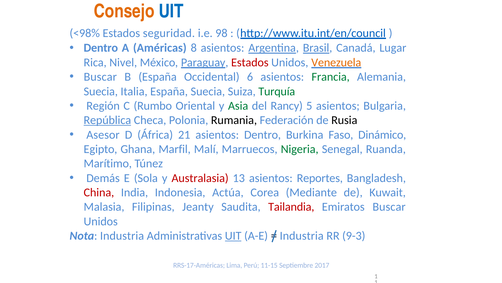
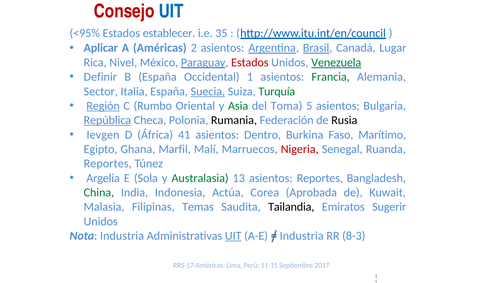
Consejo colour: orange -> red (124, 11)
<98%: <98% -> <95% (85, 33)
seguridad: seguridad -> establecer (169, 33)
98: 98 -> 35 (221, 33)
Dentro: Dentro -> Aplicar (101, 48)
8: 8 -> 2 (194, 48)
Venezuela colour: orange -> green (336, 62)
Buscar: Buscar -> Definir (100, 77)
Occidental 6: 6 -> 1 (250, 77)
Suecia: Suecia -> Sector (101, 91)
Suecia underline: none -> present (208, 91)
Región underline: none -> present (103, 106)
Rancy: Rancy -> Toma (287, 106)
Asesor: Asesor -> Ievgen (103, 134)
21: 21 -> 41 (184, 134)
Dinámico: Dinámico -> Marítimo (382, 134)
Nigeria colour: green -> red (300, 149)
Marítimo: Marítimo -> Reportes (108, 163)
Demás: Demás -> Argelia (103, 178)
Australasia colour: red -> green (200, 178)
China colour: red -> green (99, 192)
Mediante: Mediante -> Aprobada (311, 192)
Jeanty: Jeanty -> Temas (198, 207)
Tailandia colour: red -> black (291, 207)
Emiratos Buscar: Buscar -> Sugerir (389, 207)
9-3: 9-3 -> 8-3 (354, 235)
